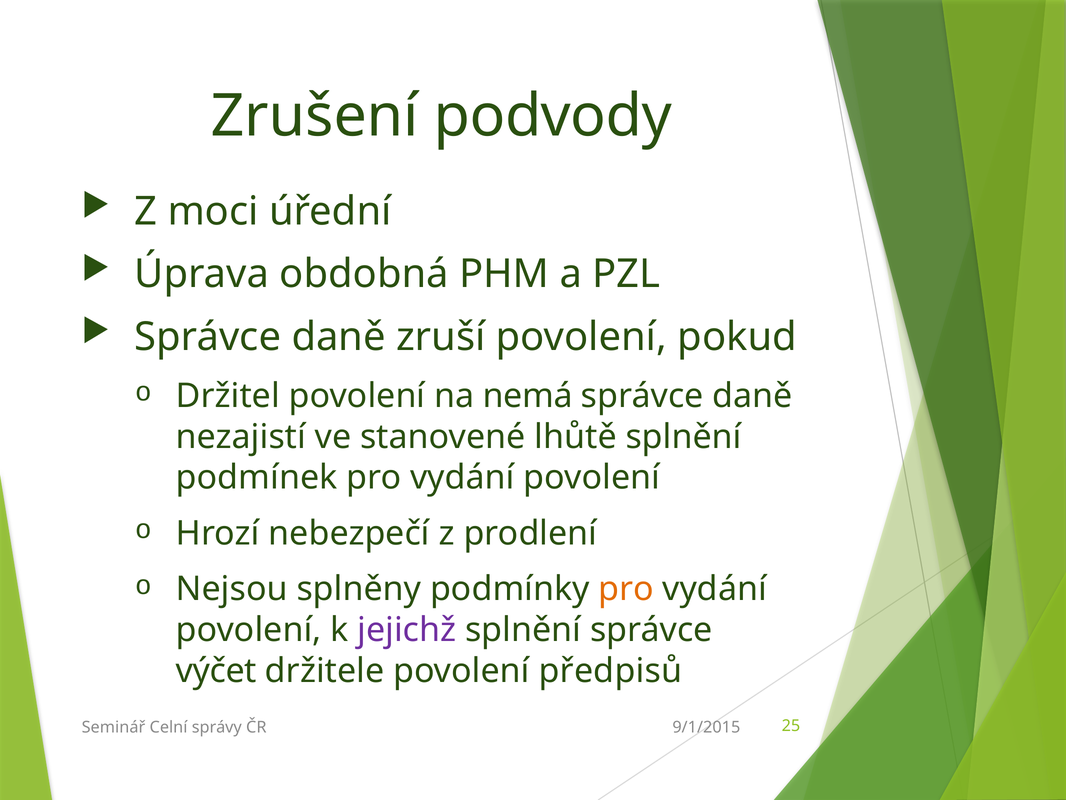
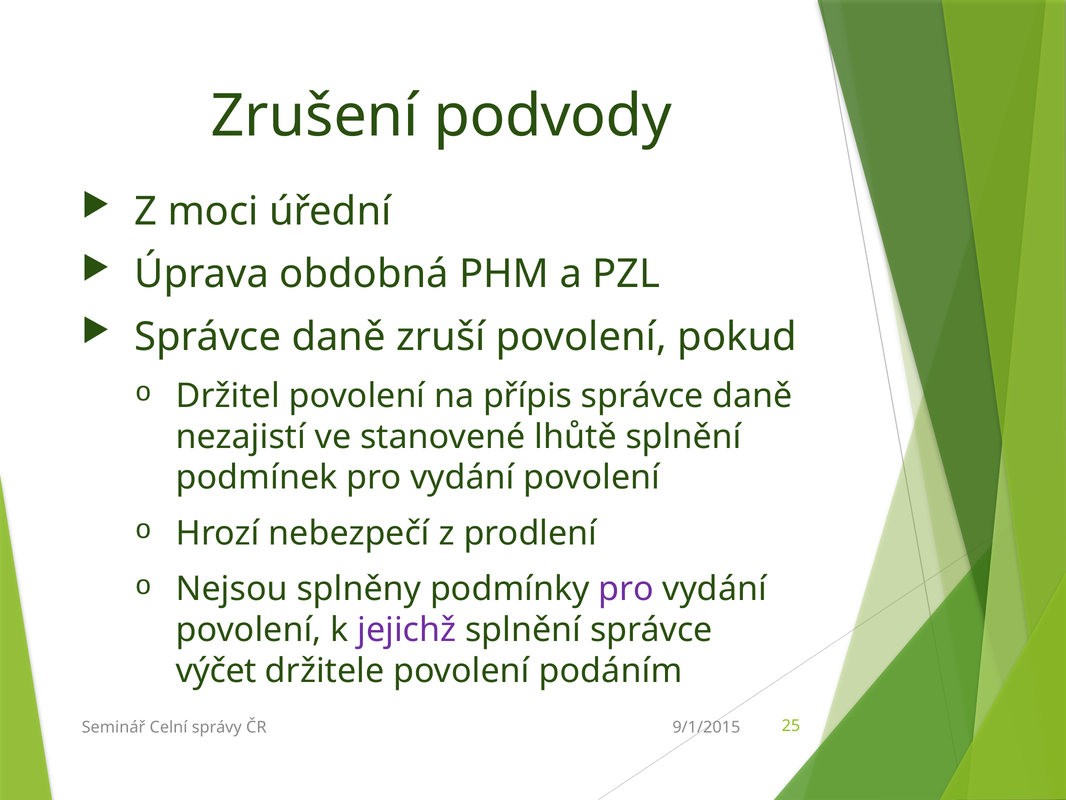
nemá: nemá -> přípis (528, 396)
pro colour: orange -> purple (626, 589)
předpisů: předpisů -> podáním (611, 670)
